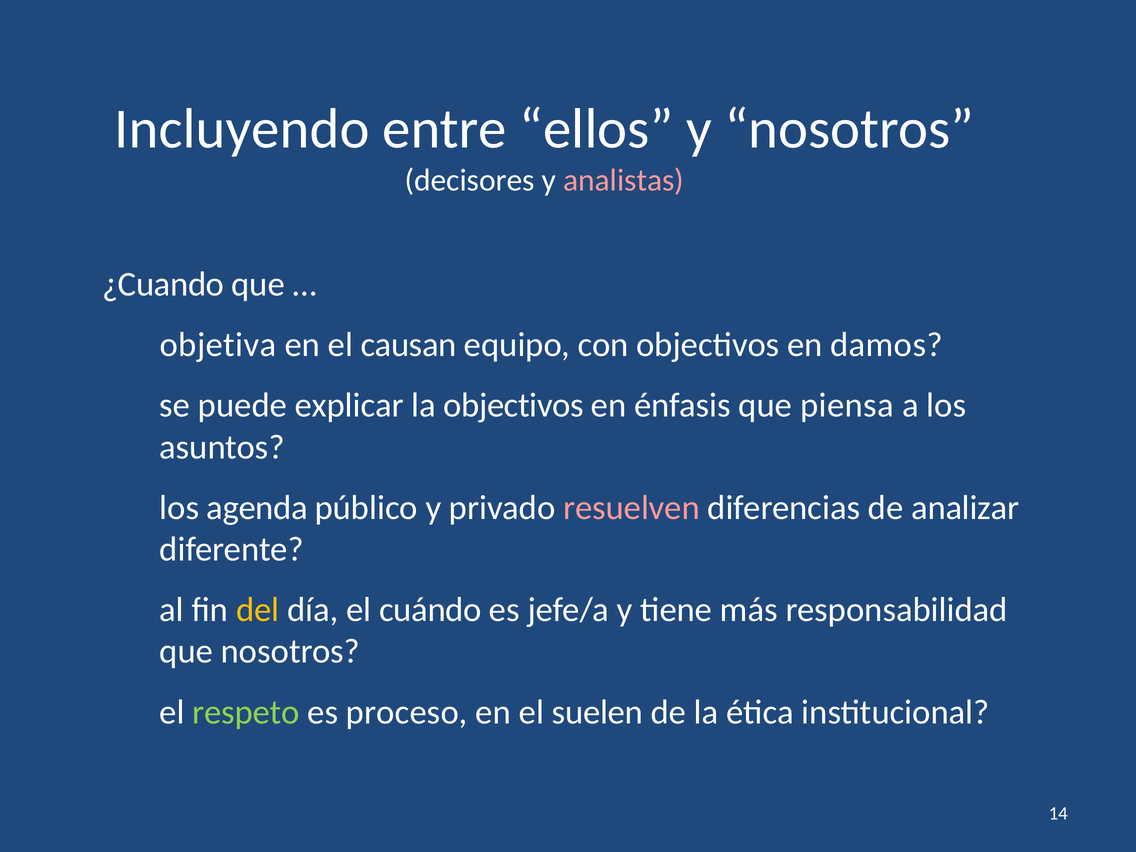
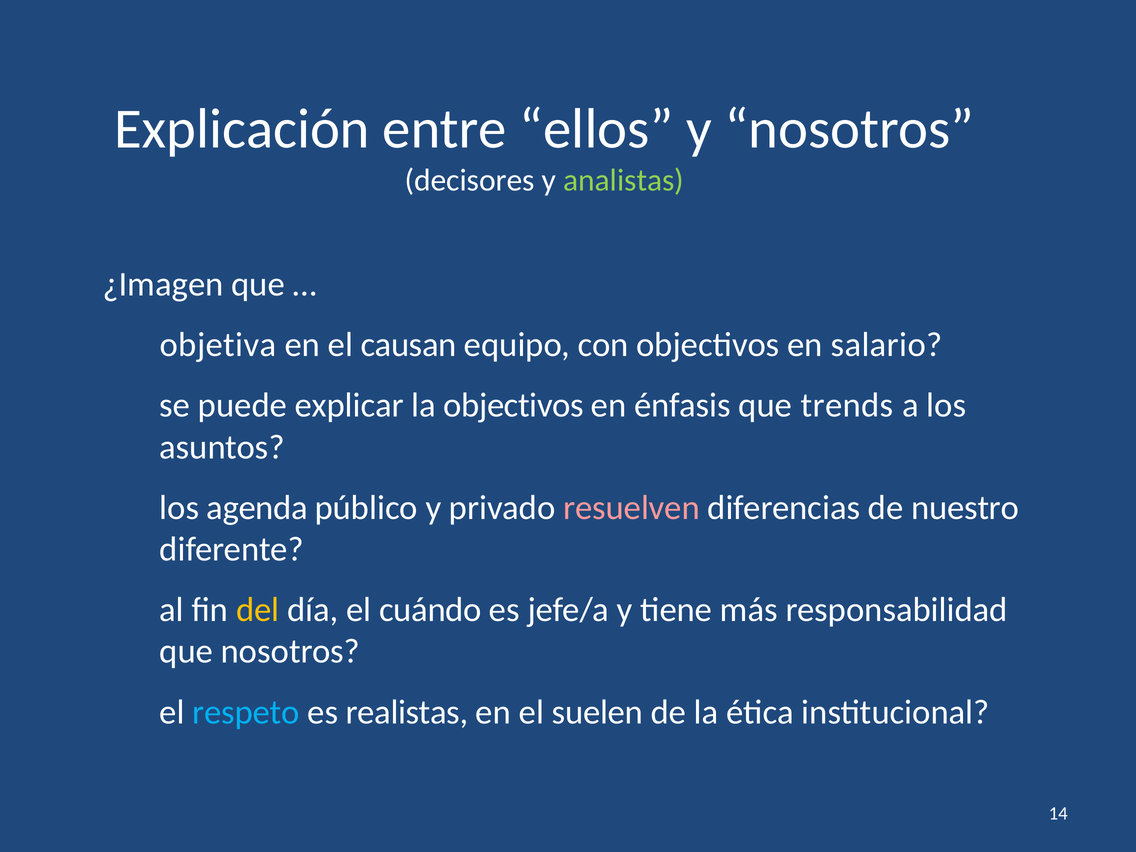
Incluyendo: Incluyendo -> Explicación (242, 129)
analistas colour: pink -> light green (624, 180)
¿Cuando: ¿Cuando -> ¿Imagen (163, 284)
damos: damos -> salario (887, 345)
piensa: piensa -> trends (847, 406)
analizar: analizar -> nuestro (965, 508)
respeto colour: light green -> light blue (246, 712)
proceso: proceso -> realistas (407, 712)
